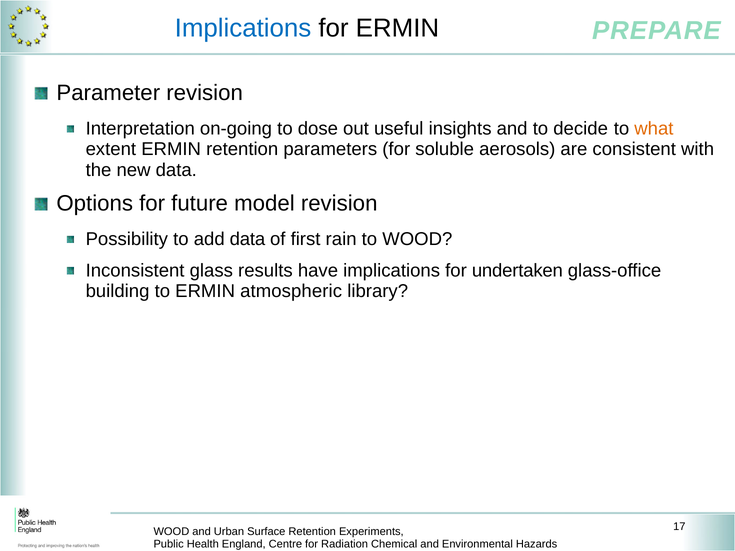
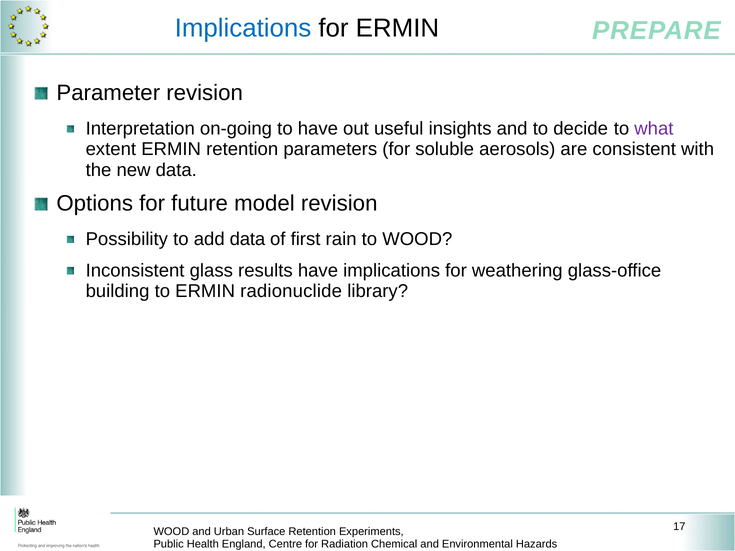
to dose: dose -> have (318, 129)
what colour: orange -> purple (654, 129)
undertaken: undertaken -> weathering (517, 270)
atmospheric: atmospheric -> radionuclide (291, 291)
